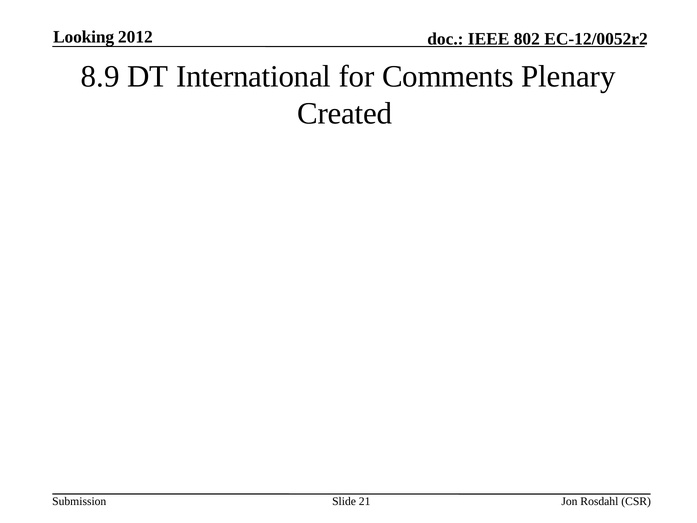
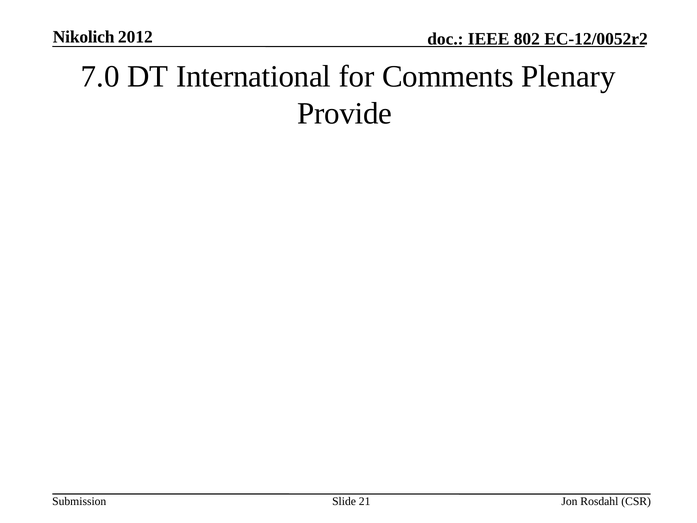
Looking: Looking -> Nikolich (84, 37)
8.9: 8.9 -> 7.0 (100, 76)
Created: Created -> Provide (345, 114)
